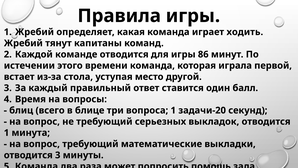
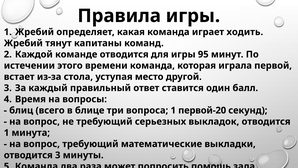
86: 86 -> 95 (203, 54)
задачи-20: задачи-20 -> первой-20 (202, 110)
